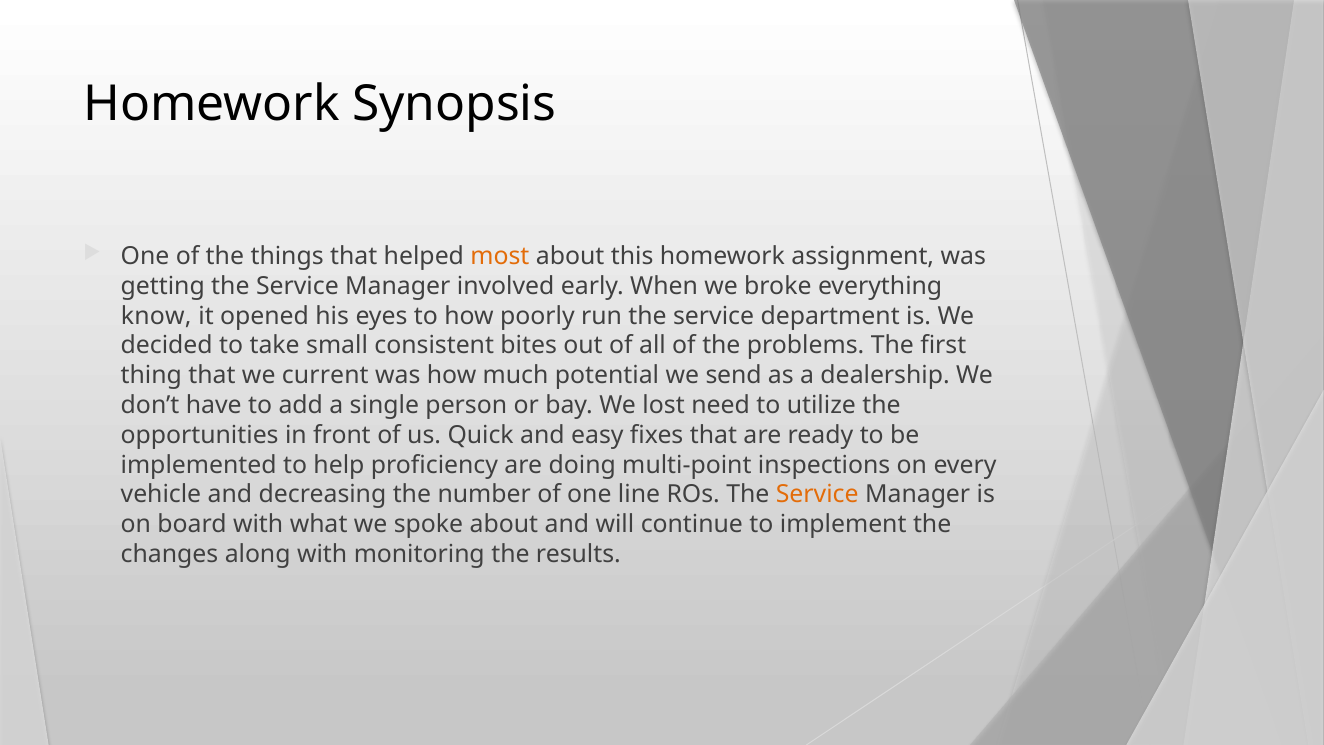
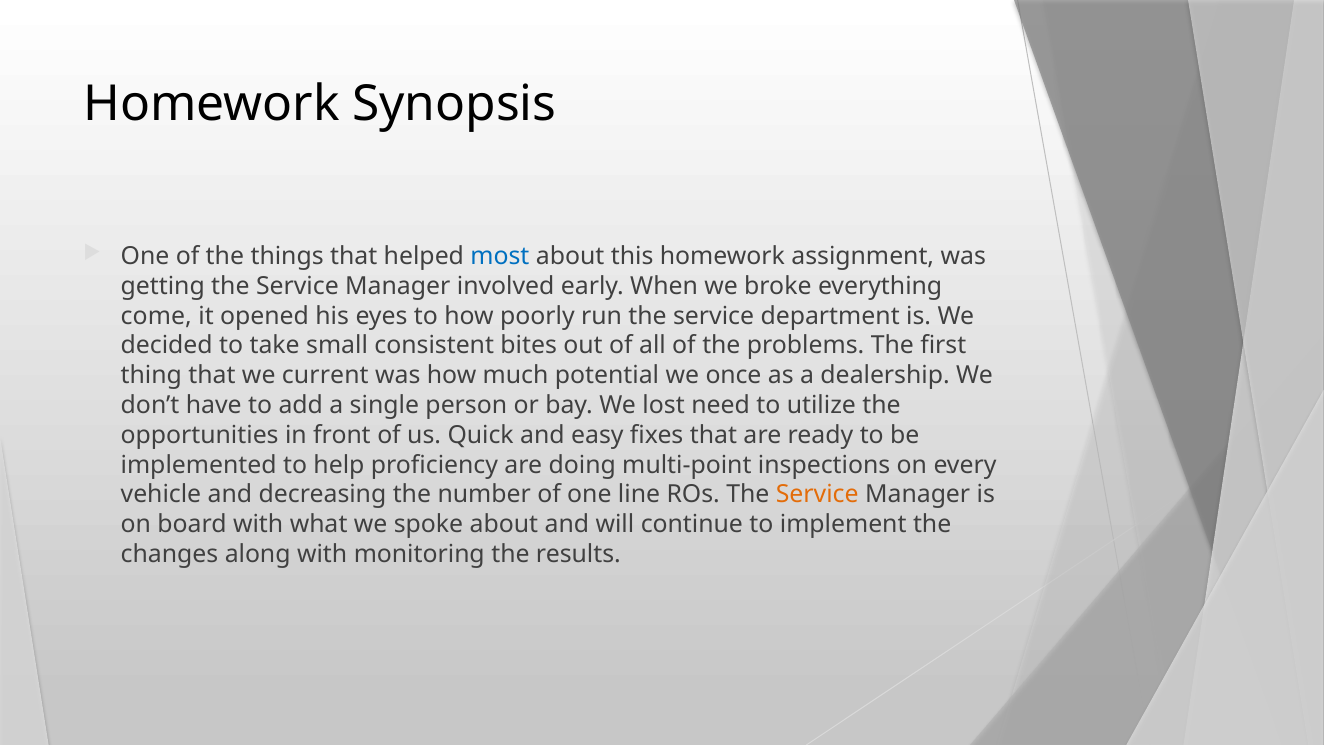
most colour: orange -> blue (500, 256)
know: know -> come (156, 316)
send: send -> once (733, 375)
